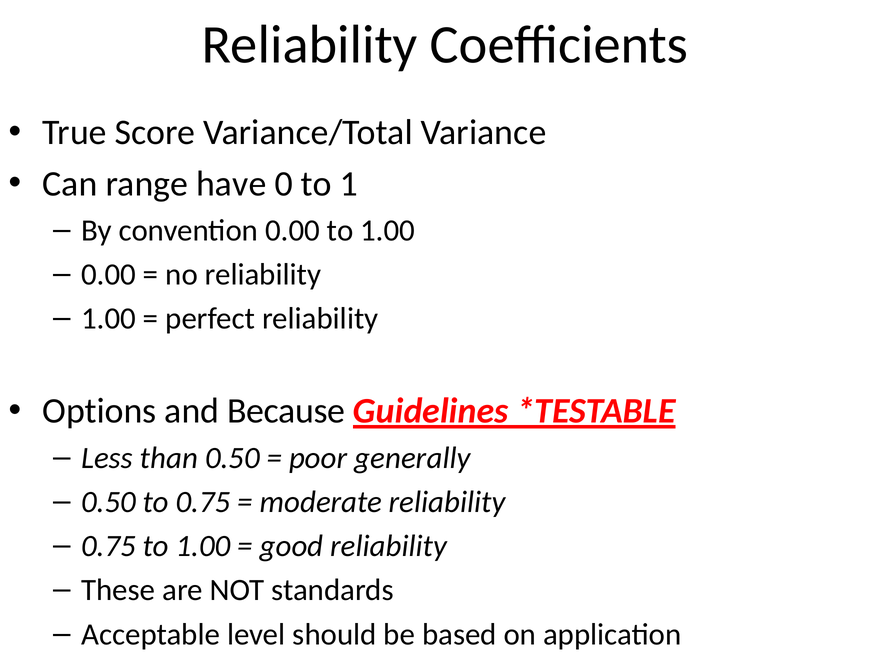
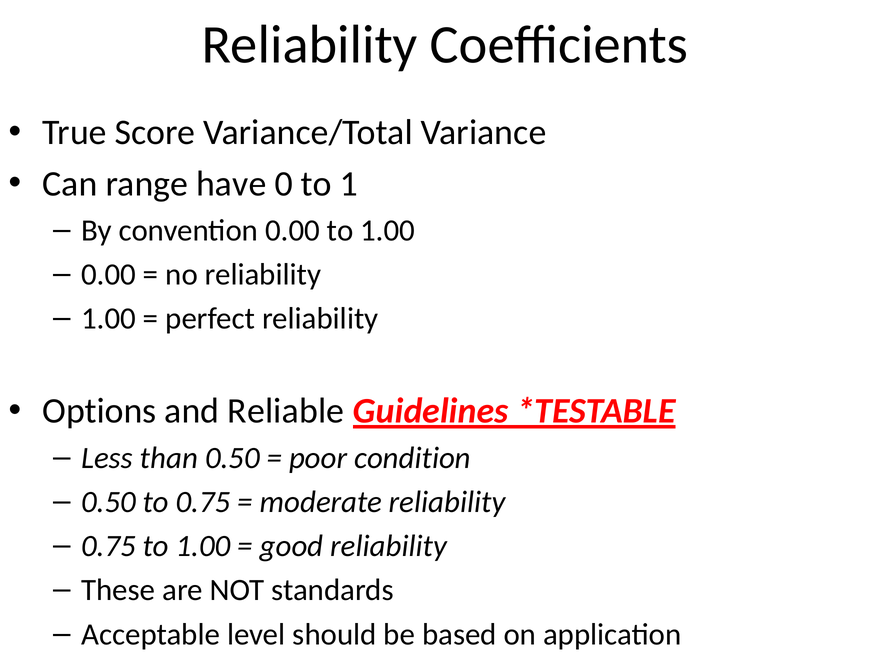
Because: Because -> Reliable (286, 411)
generally: generally -> condition (413, 457)
